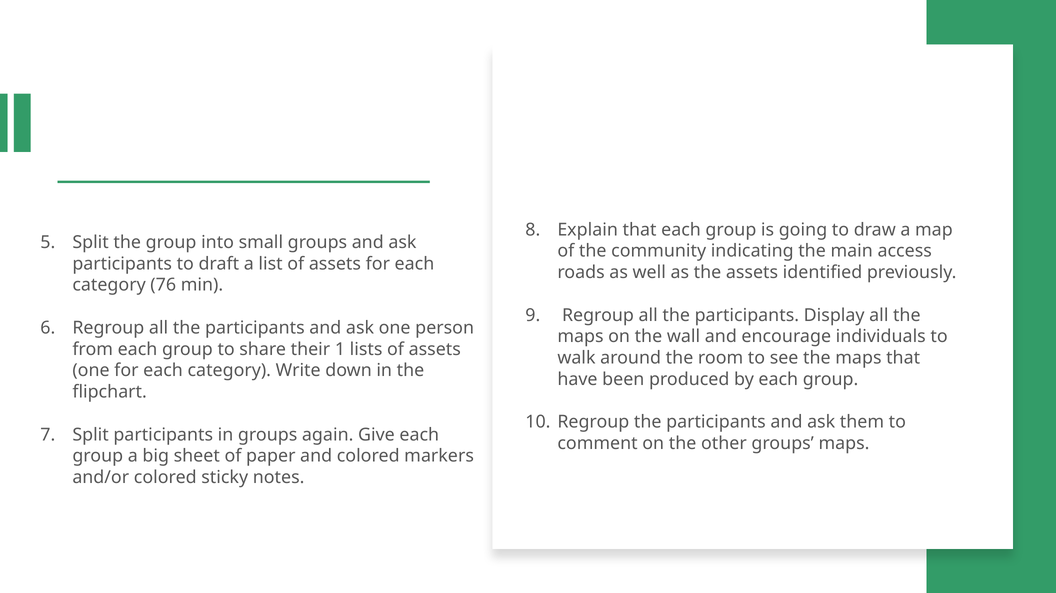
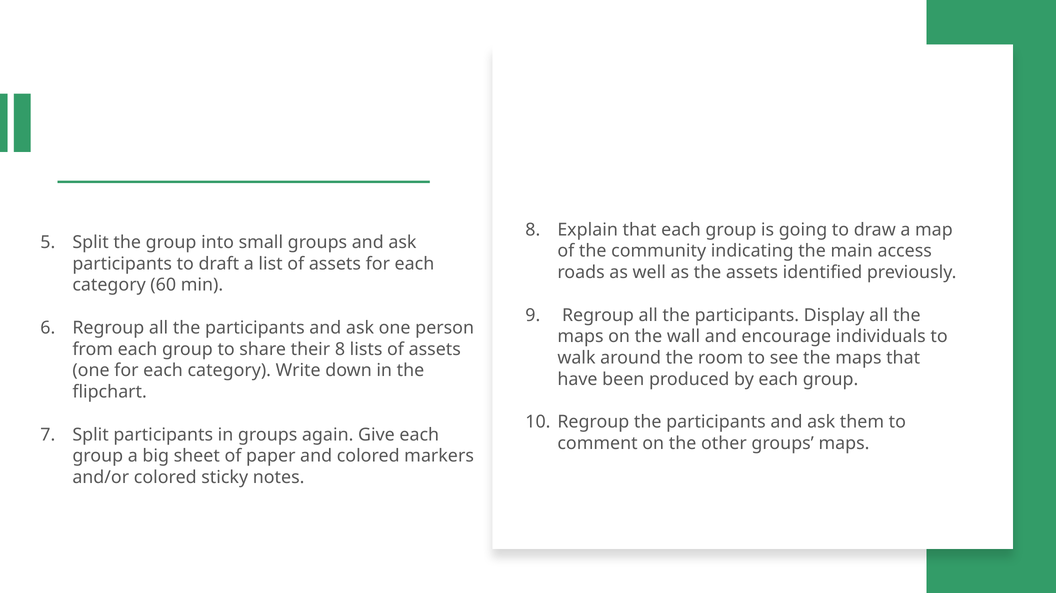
76: 76 -> 60 (163, 285)
their 1: 1 -> 8 (340, 349)
